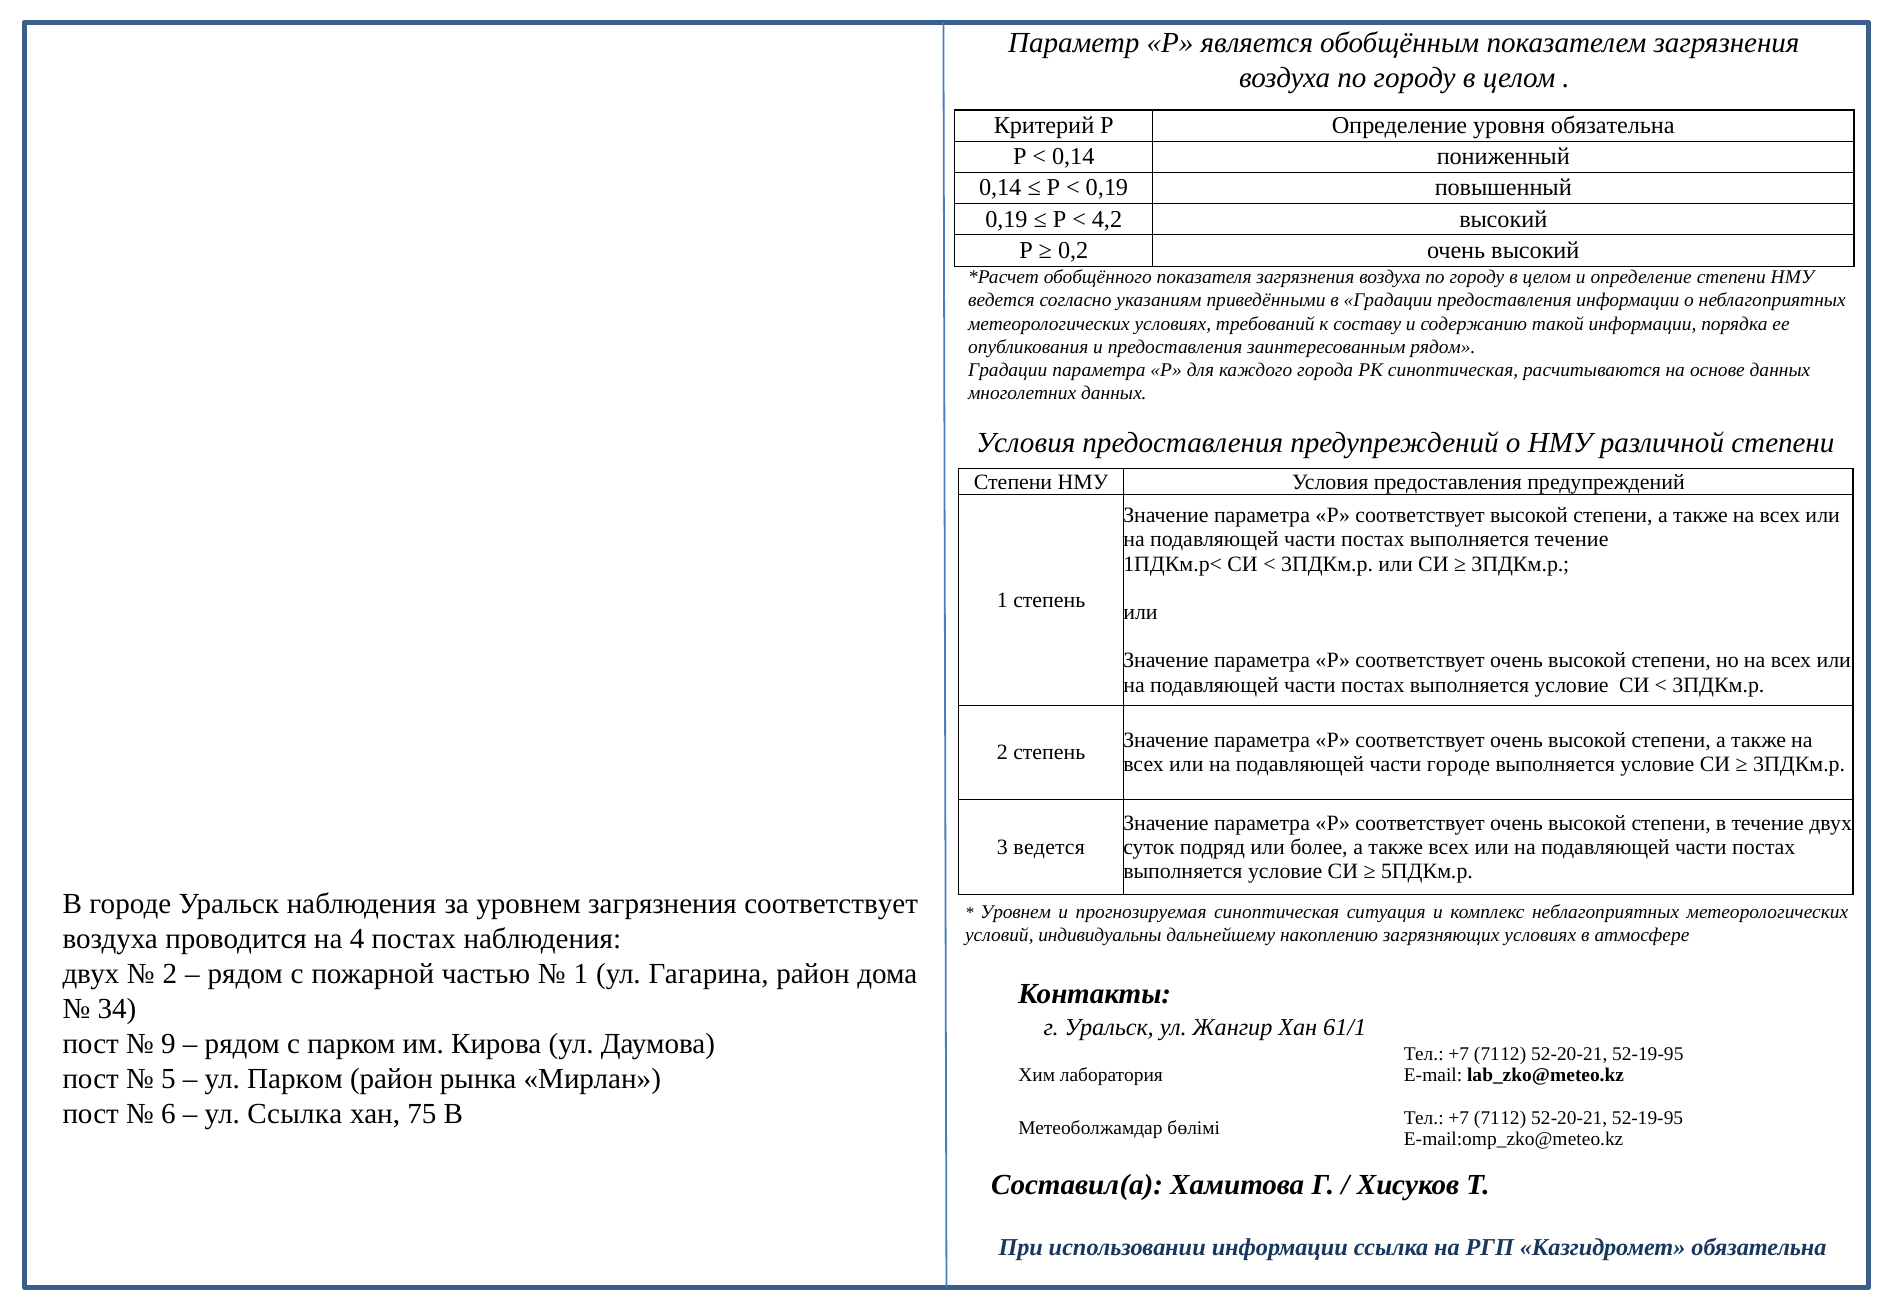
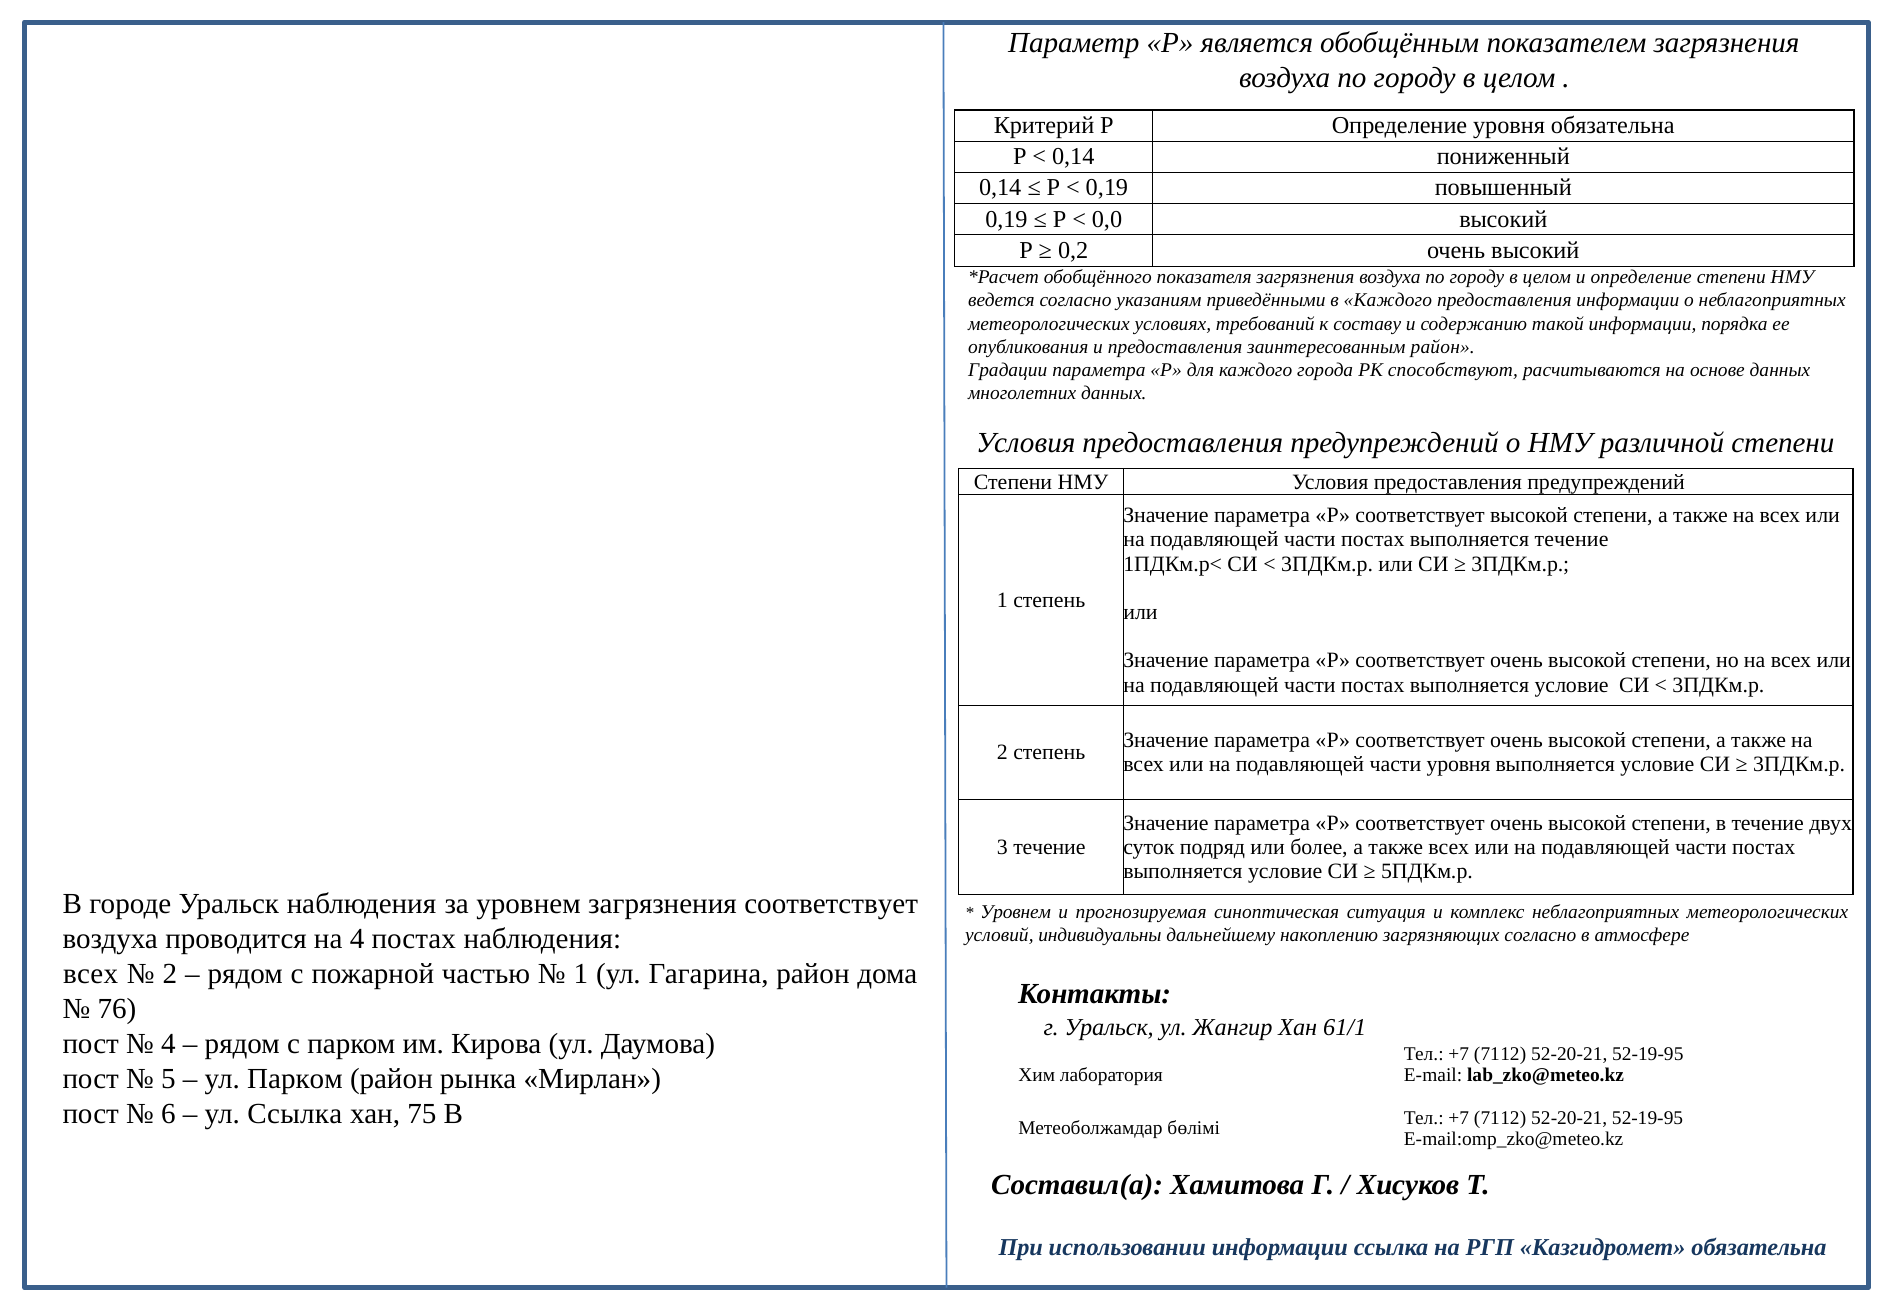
4,2: 4,2 -> 0,0 (1107, 219)
в Градации: Градации -> Каждого (1388, 301)
заинтересованным рядом: рядом -> район (1443, 347)
РК синоптическая: синоптическая -> способствуют (1453, 370)
части городе: городе -> уровня (1459, 765)
3 ведется: ведется -> течение (1049, 848)
загрязняющих условиях: условиях -> согласно (1540, 936)
двух: двух -> всех (91, 975)
34: 34 -> 76 (117, 1010)
9: 9 -> 4 (168, 1044)
